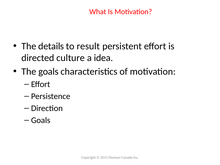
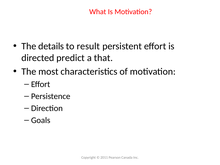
culture: culture -> predict (71, 58)
idea: idea -> that (103, 58)
The goals: goals -> most (48, 72)
